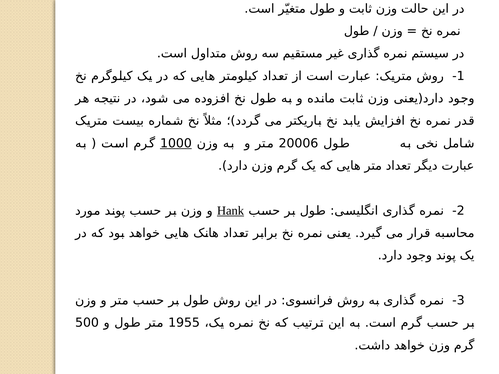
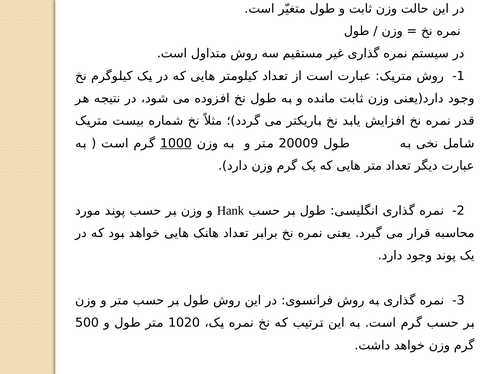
20006: 20006 -> 20009 (298, 143)
Hank underline: present -> none (231, 211)
1955: 1955 -> 1020 (184, 323)
